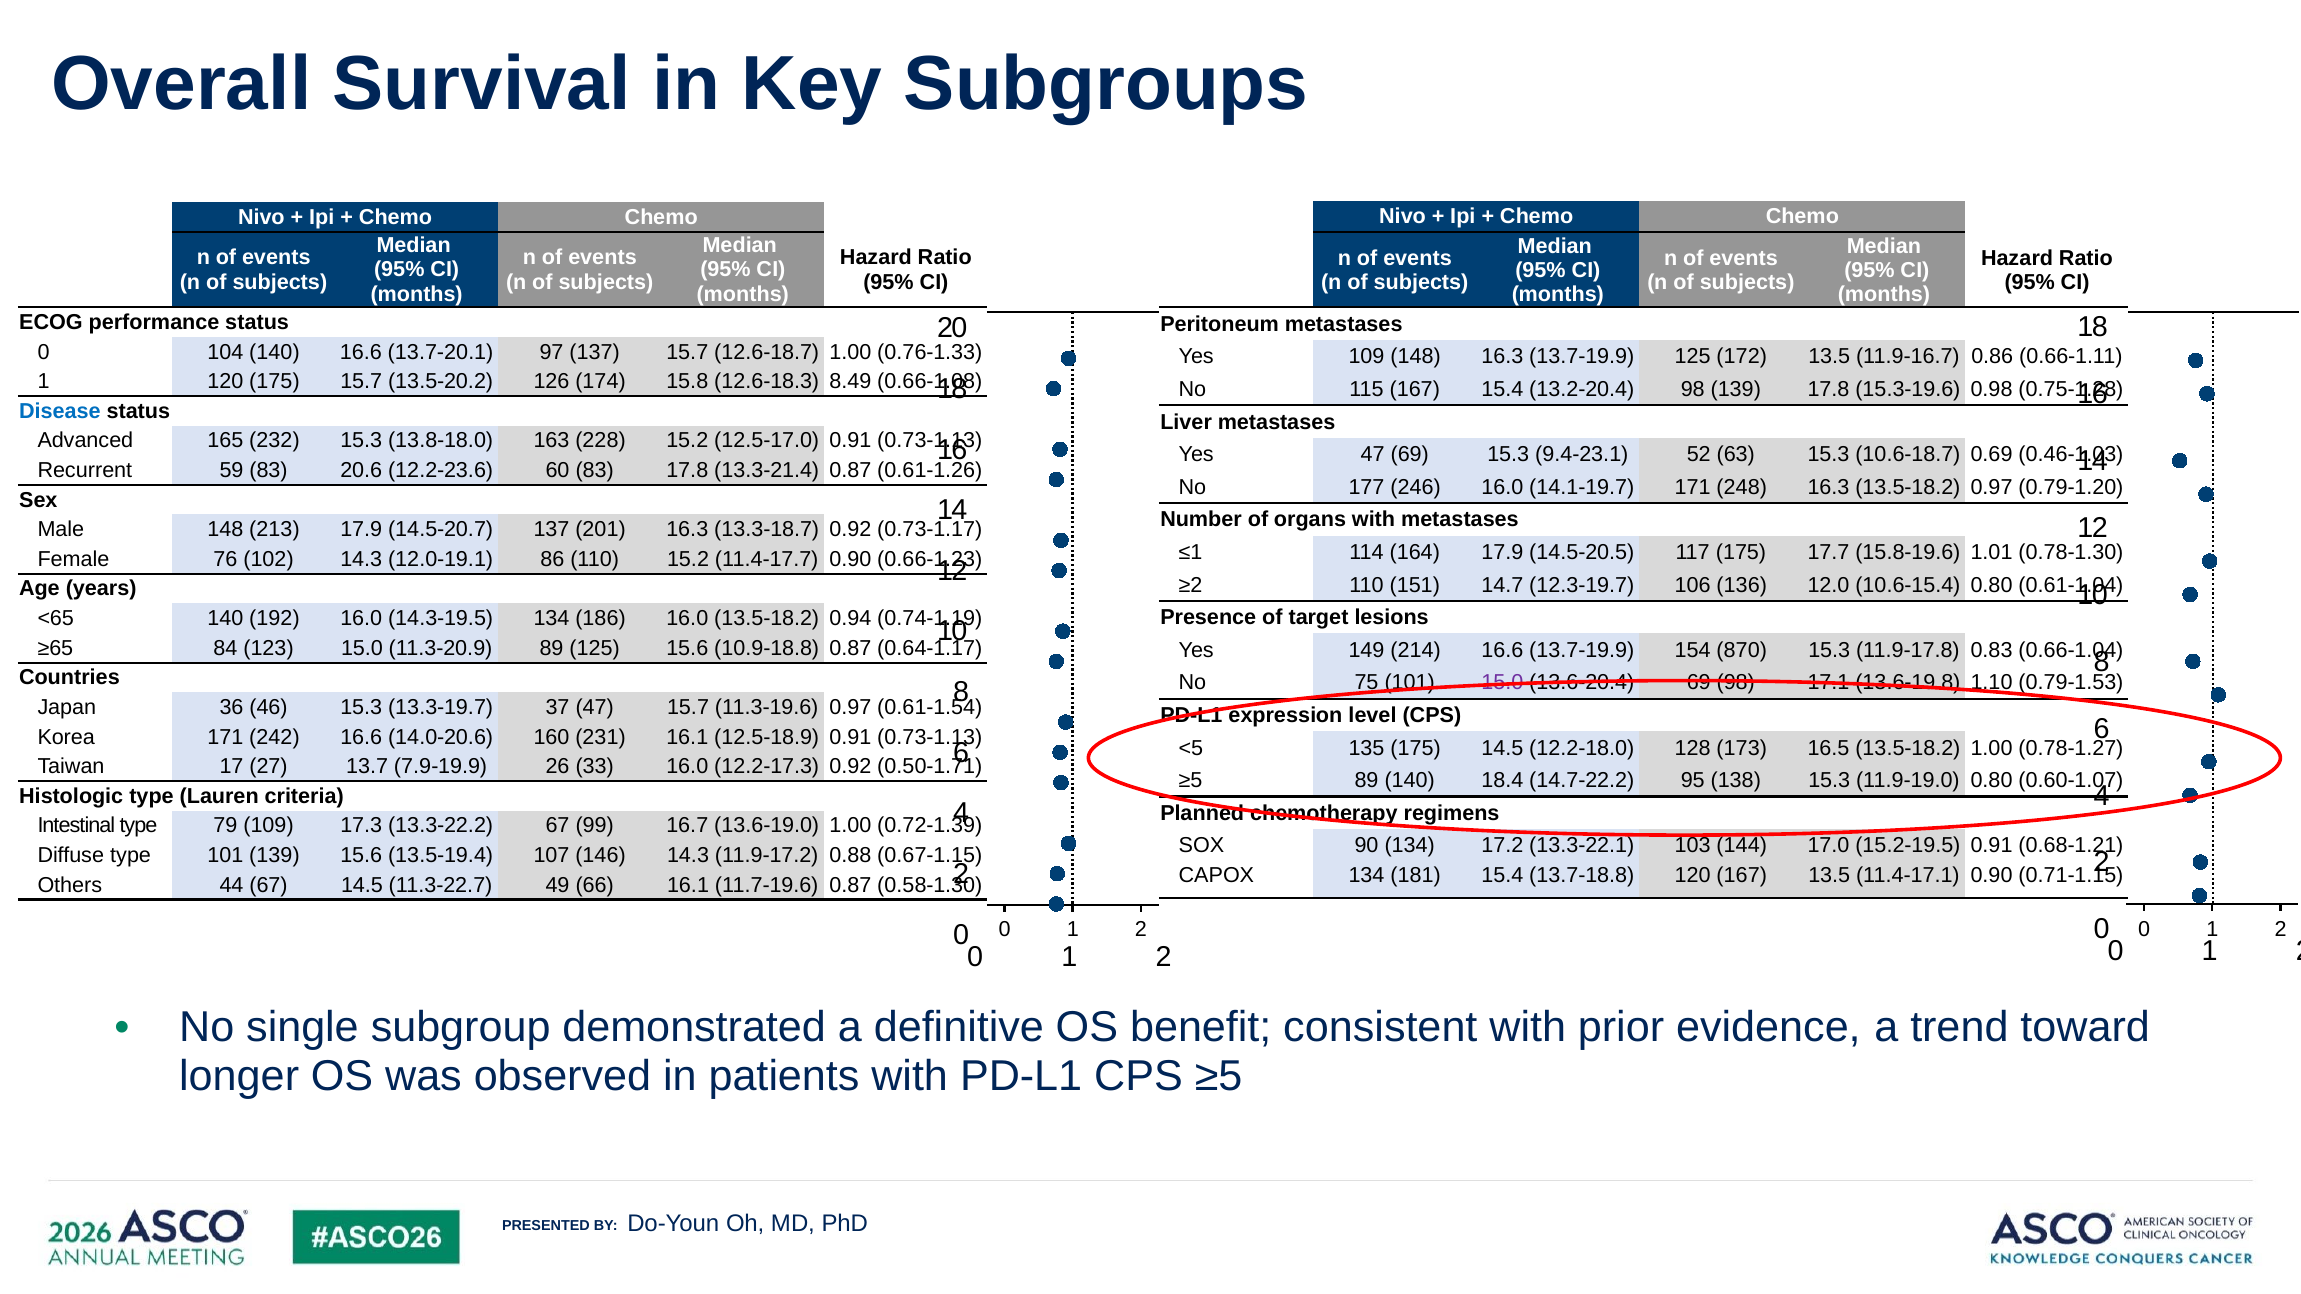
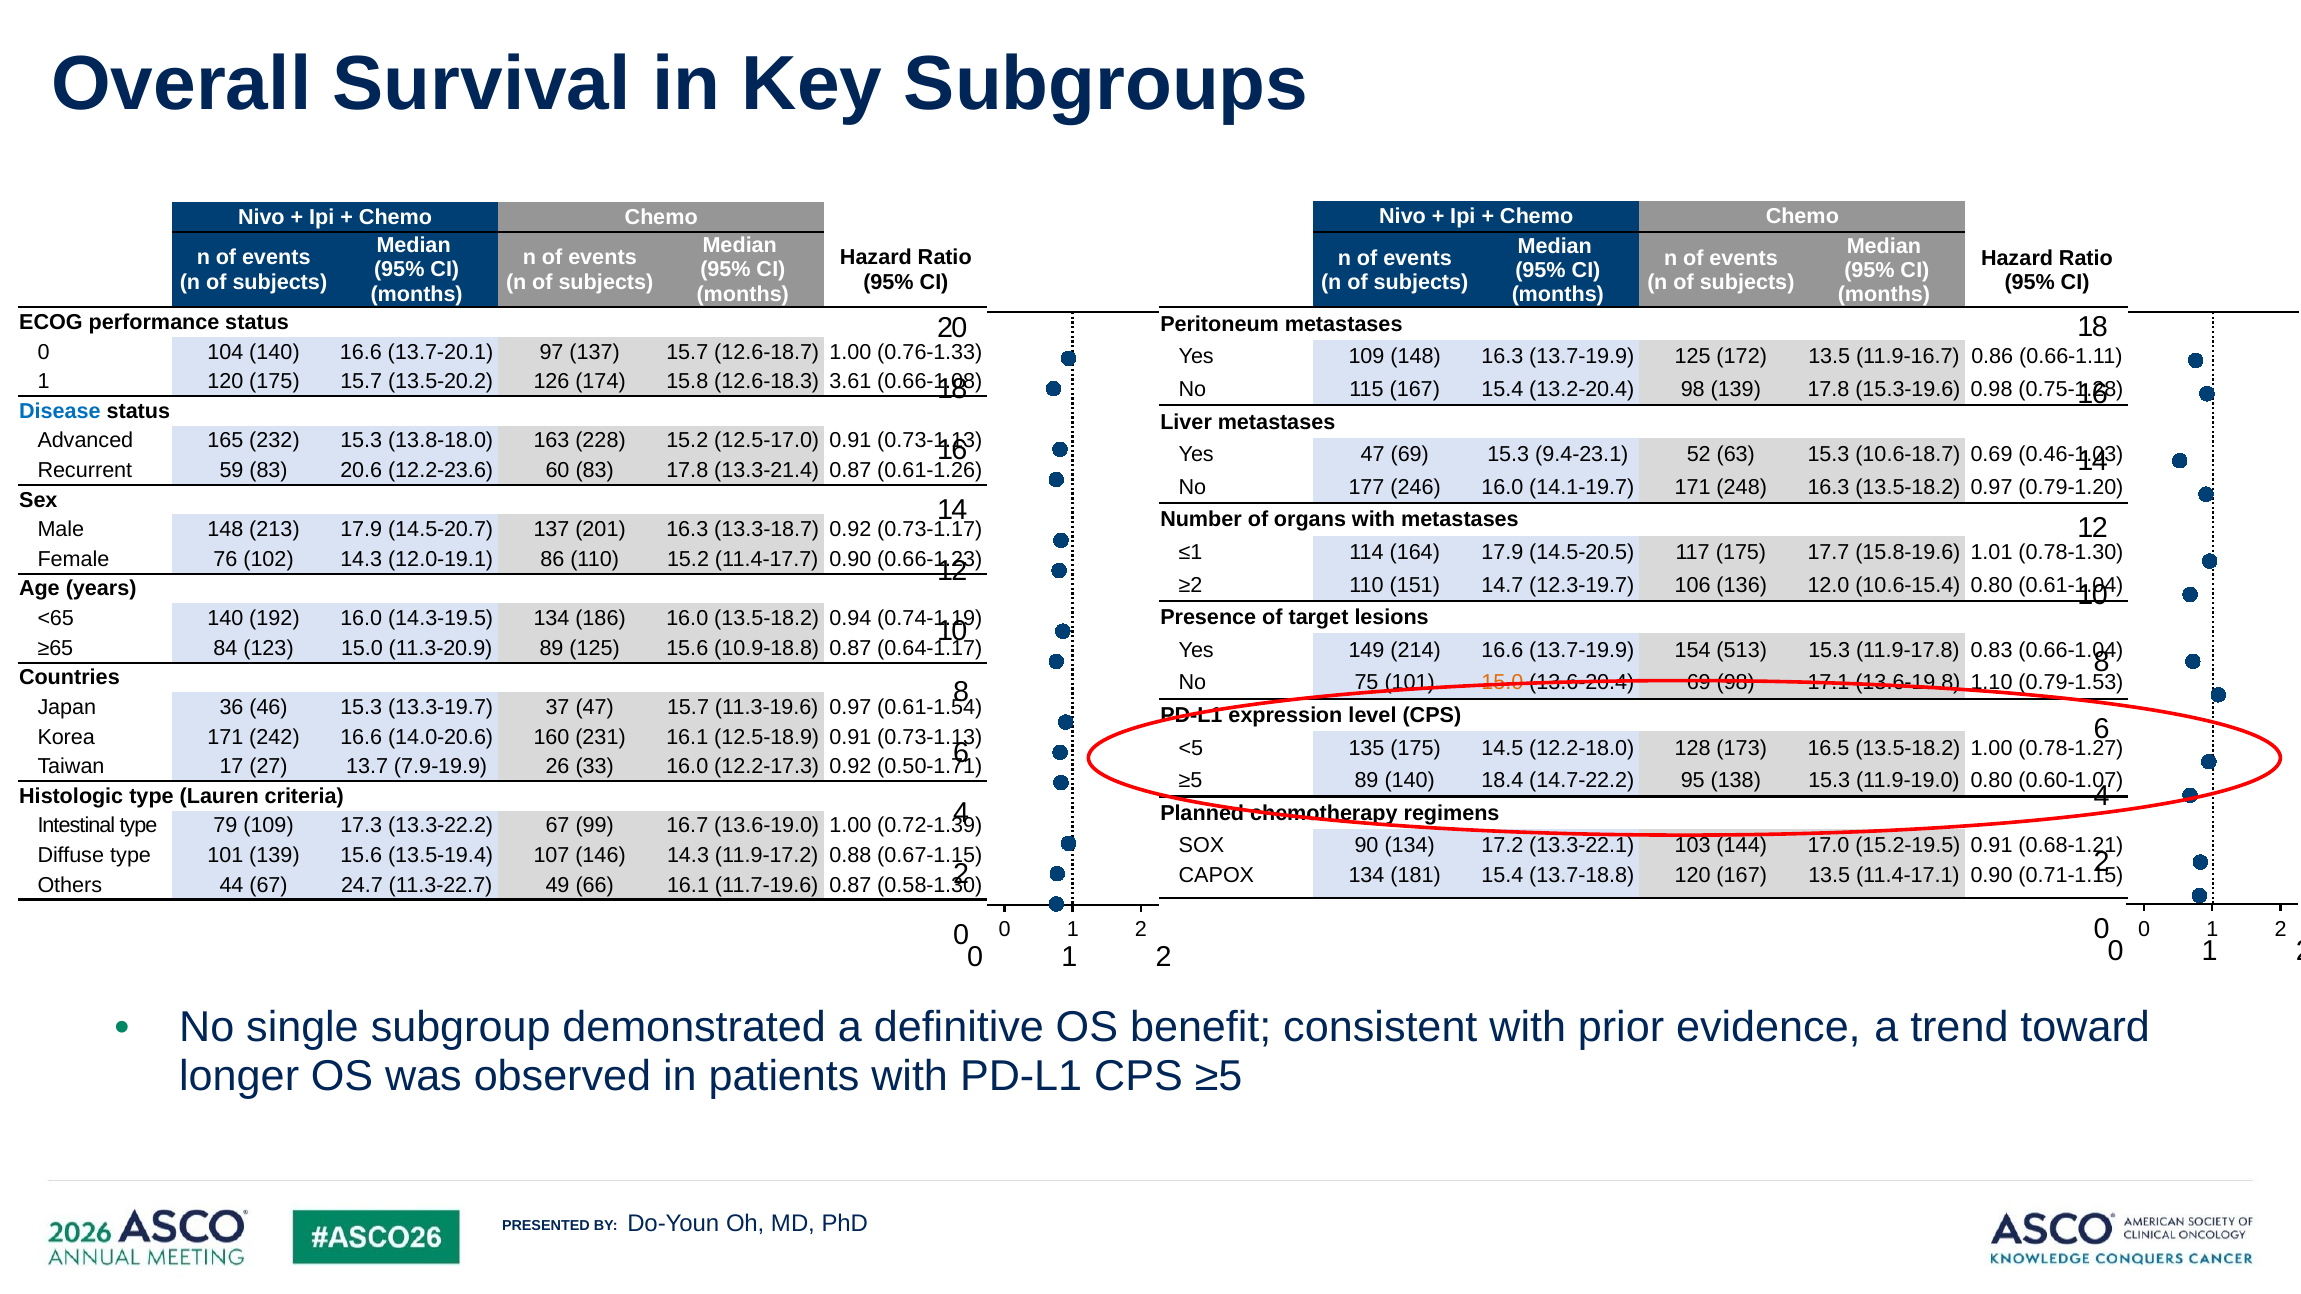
8.49: 8.49 -> 3.61 (850, 382)
870: 870 -> 513 (1742, 650)
15.0 colour: purple -> orange (1502, 683)
67 14.5: 14.5 -> 24.7 (362, 885)
